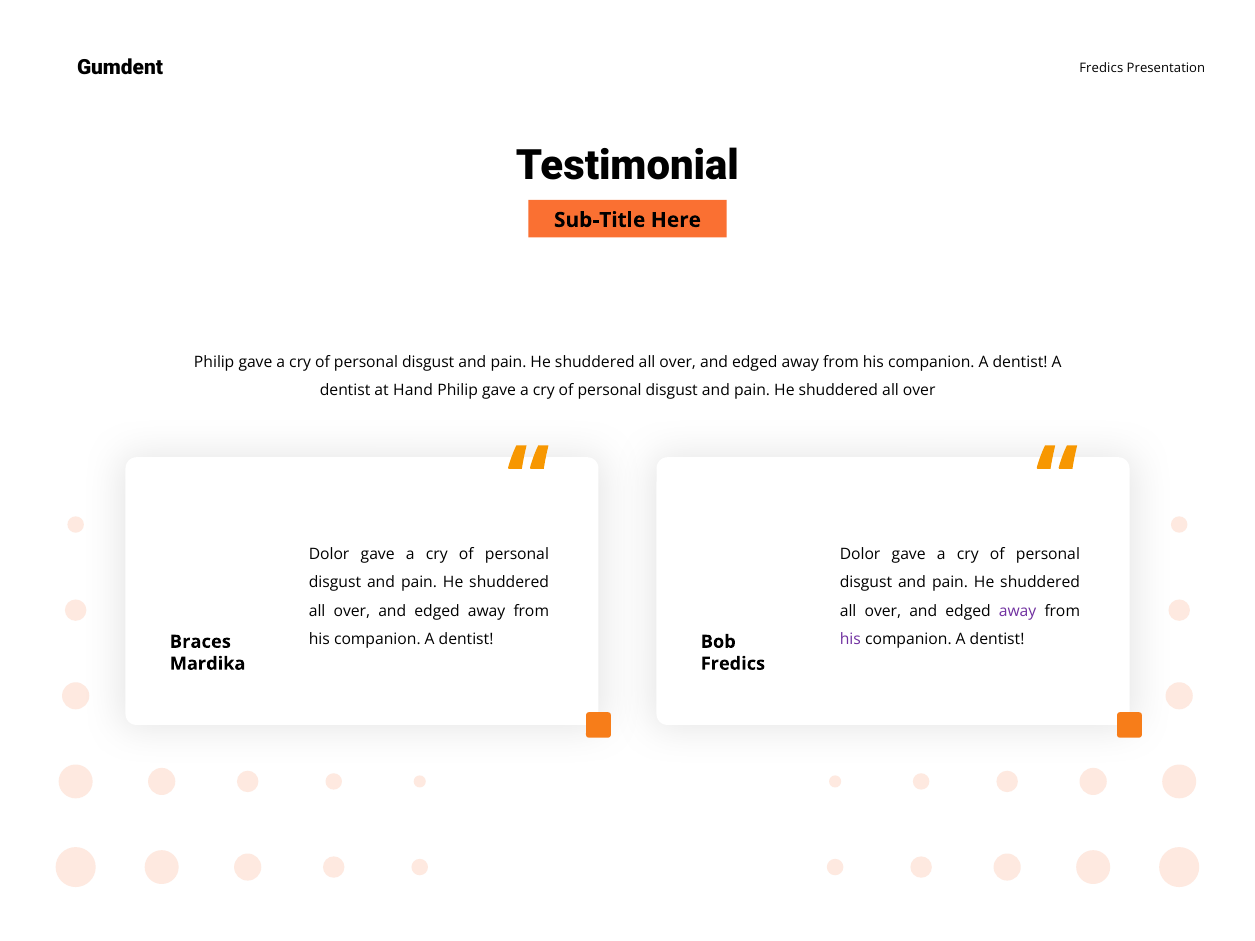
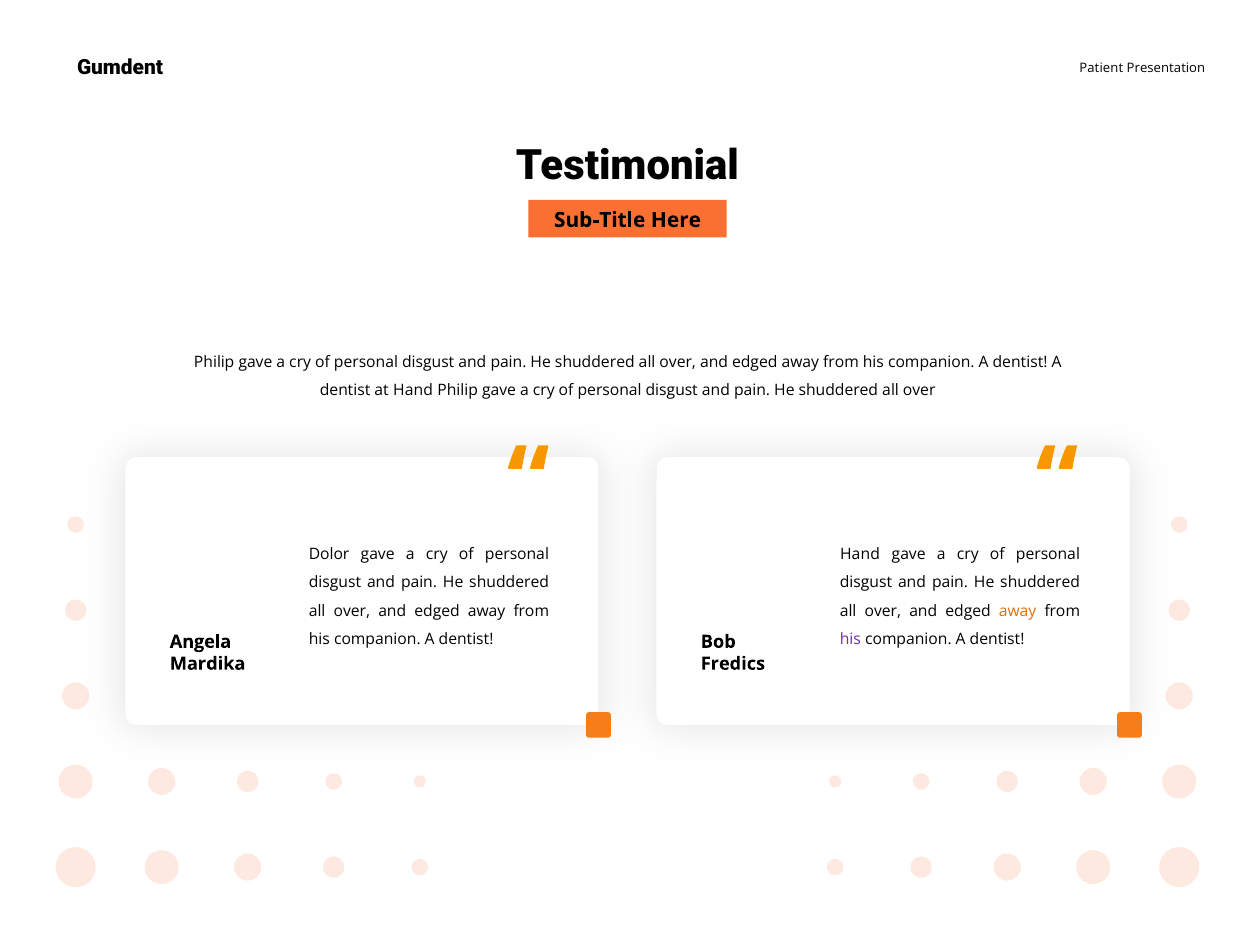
Fredics: Fredics -> Patient (1101, 68)
Dolor: Dolor -> Hand (860, 555)
away colour: purple -> orange (1018, 611)
Braces: Braces -> Angela (200, 642)
